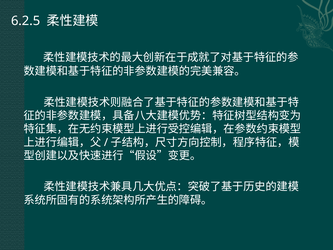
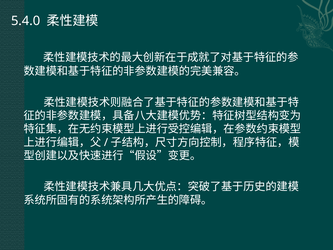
6.2.5: 6.2.5 -> 5.4.0 (26, 21)
